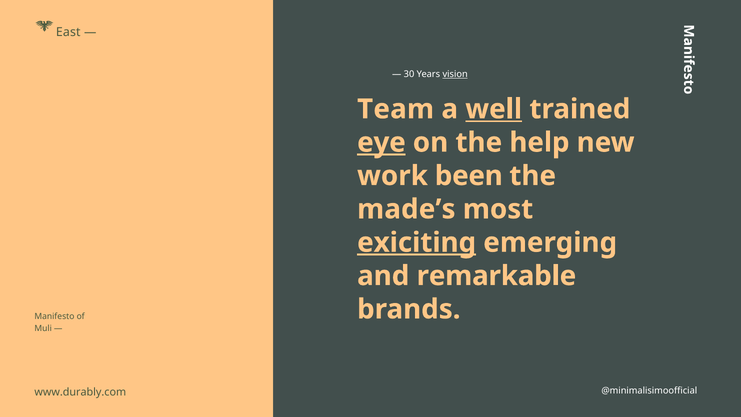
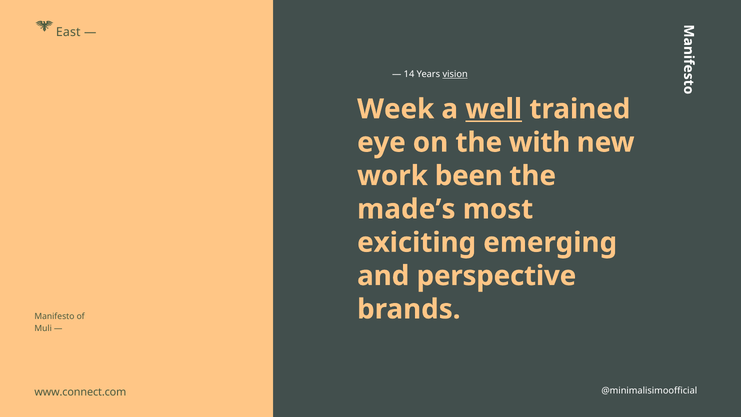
30: 30 -> 14 (409, 74)
Team: Team -> Week (396, 109)
eye underline: present -> none (381, 142)
help: help -> with (540, 142)
exiciting underline: present -> none (417, 242)
remarkable: remarkable -> perspective (496, 276)
www.durably.com: www.durably.com -> www.connect.com (80, 392)
